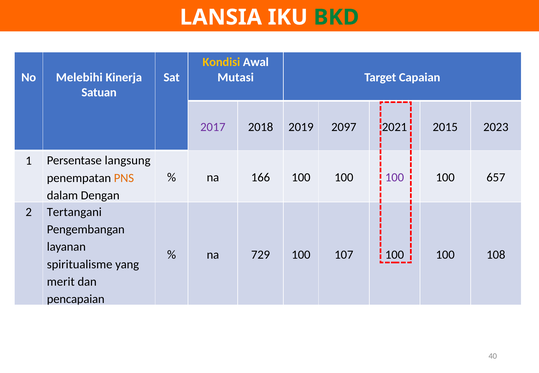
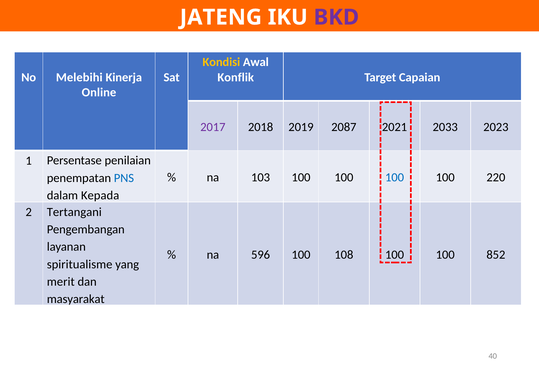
LANSIA: LANSIA -> JATENG (221, 17)
BKD colour: green -> purple (336, 17)
Mutasi: Mutasi -> Konflik (236, 77)
Satuan: Satuan -> Online (99, 93)
2097: 2097 -> 2087 (344, 127)
2015: 2015 -> 2033 (445, 127)
langsung: langsung -> penilaian (128, 161)
166: 166 -> 103 (261, 178)
100 colour: purple -> blue (395, 178)
657: 657 -> 220 (496, 178)
PNS colour: orange -> blue (124, 178)
Dengan: Dengan -> Kepada (100, 195)
729: 729 -> 596 (261, 255)
107: 107 -> 108 (344, 255)
108: 108 -> 852 (496, 255)
pencapaian: pencapaian -> masyarakat (76, 299)
